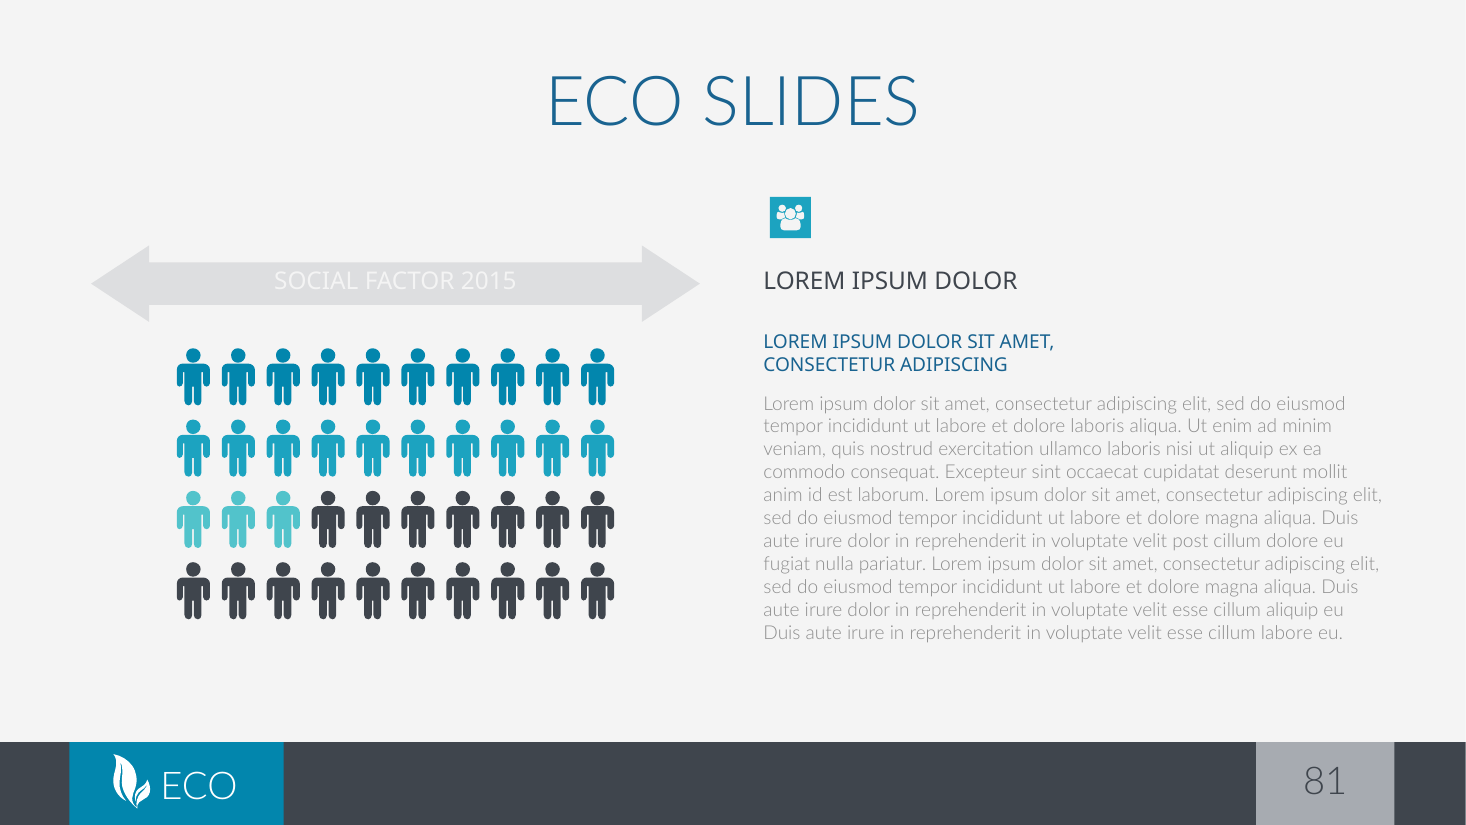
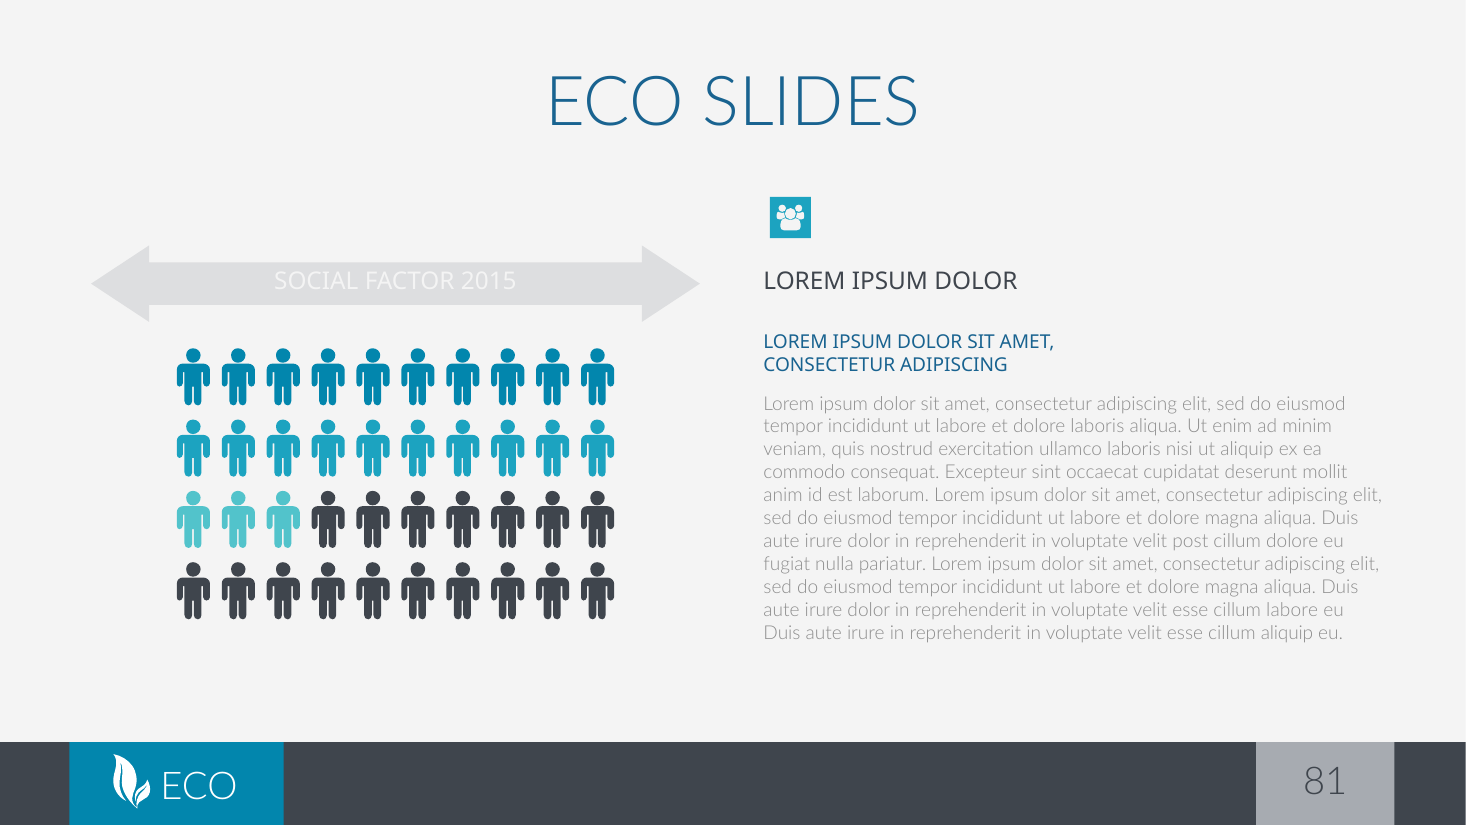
cillum aliquip: aliquip -> labore (1292, 610)
cillum labore: labore -> aliquip (1287, 633)
